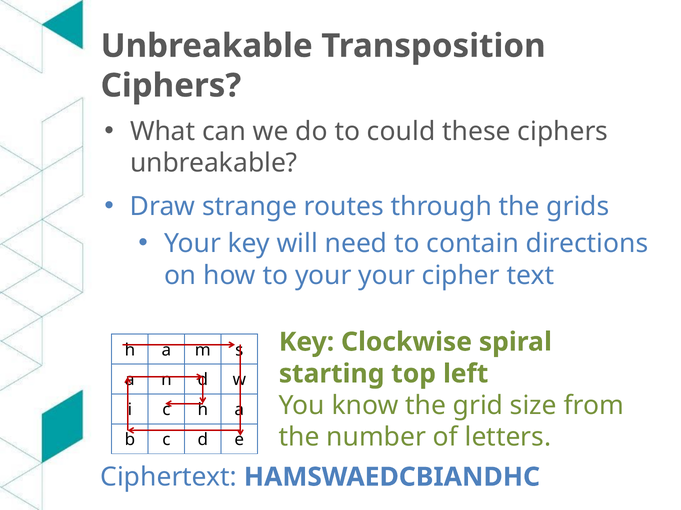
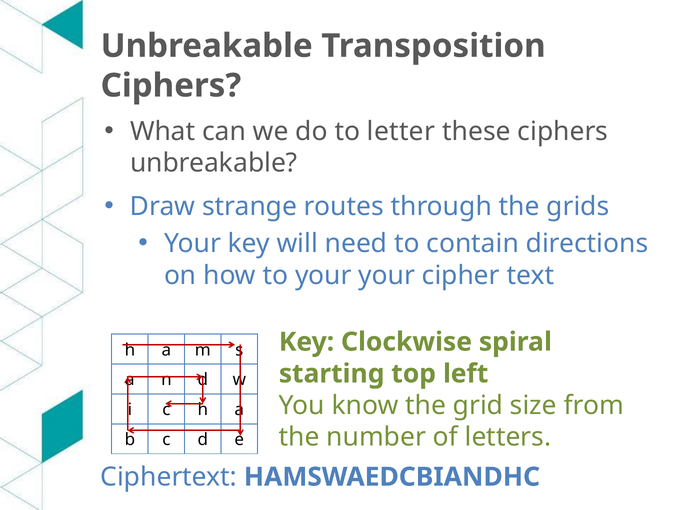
could: could -> letter (401, 132)
